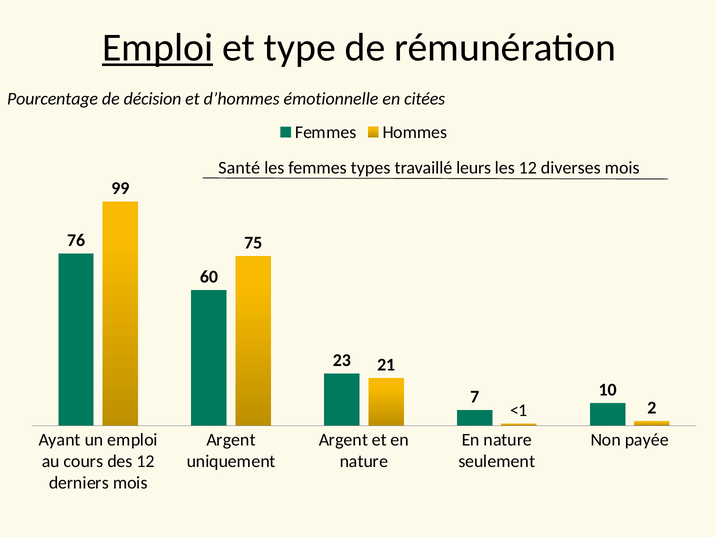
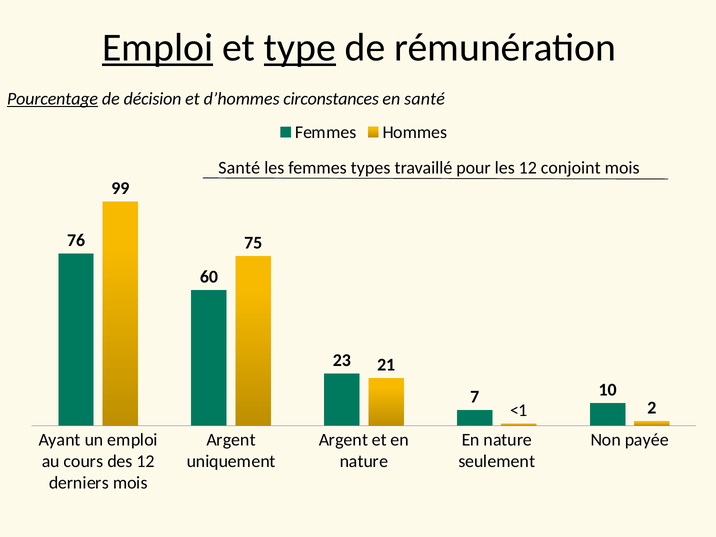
type underline: none -> present (300, 48)
Pourcentage underline: none -> present (53, 99)
émotionnelle: émotionnelle -> circonstances (331, 99)
en citées: citées -> santé (425, 99)
leurs: leurs -> pour (474, 168)
diverses: diverses -> conjoint (571, 168)
